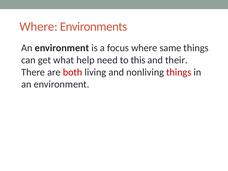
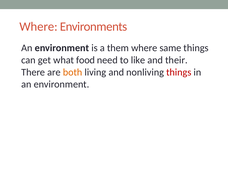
focus: focus -> them (118, 48)
help: help -> food (86, 60)
this: this -> like (138, 60)
both colour: red -> orange (73, 72)
